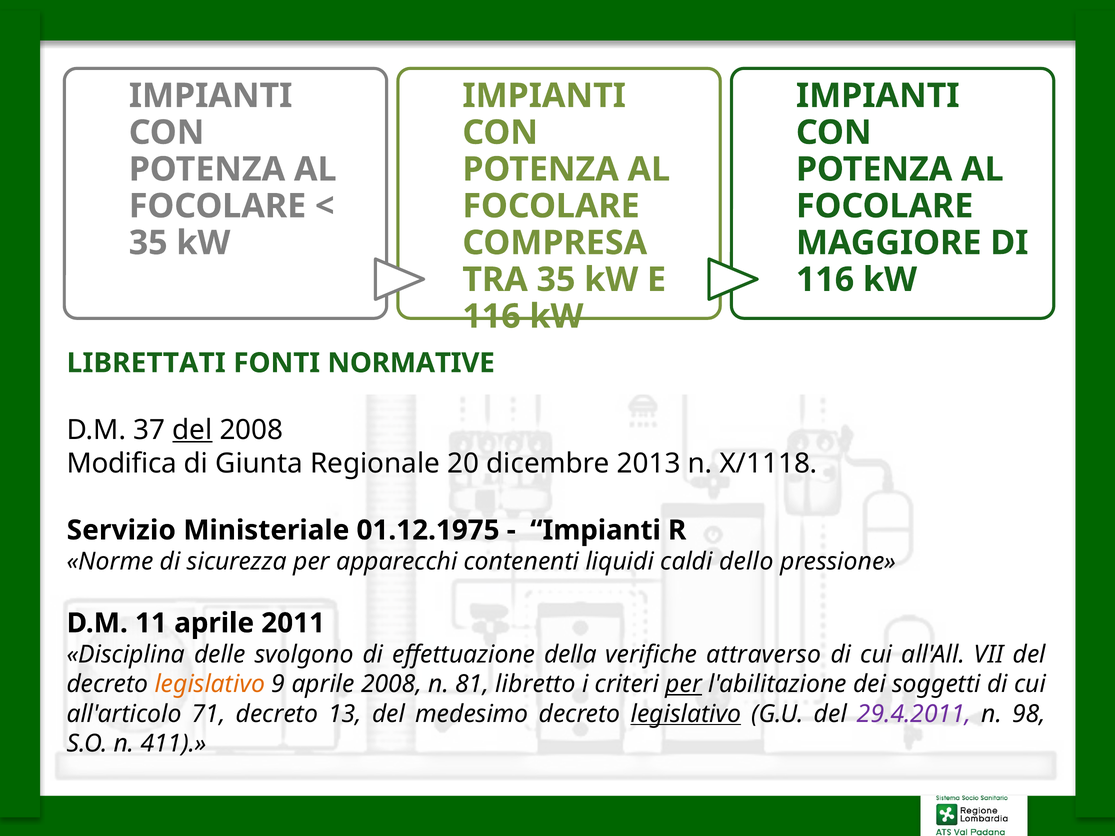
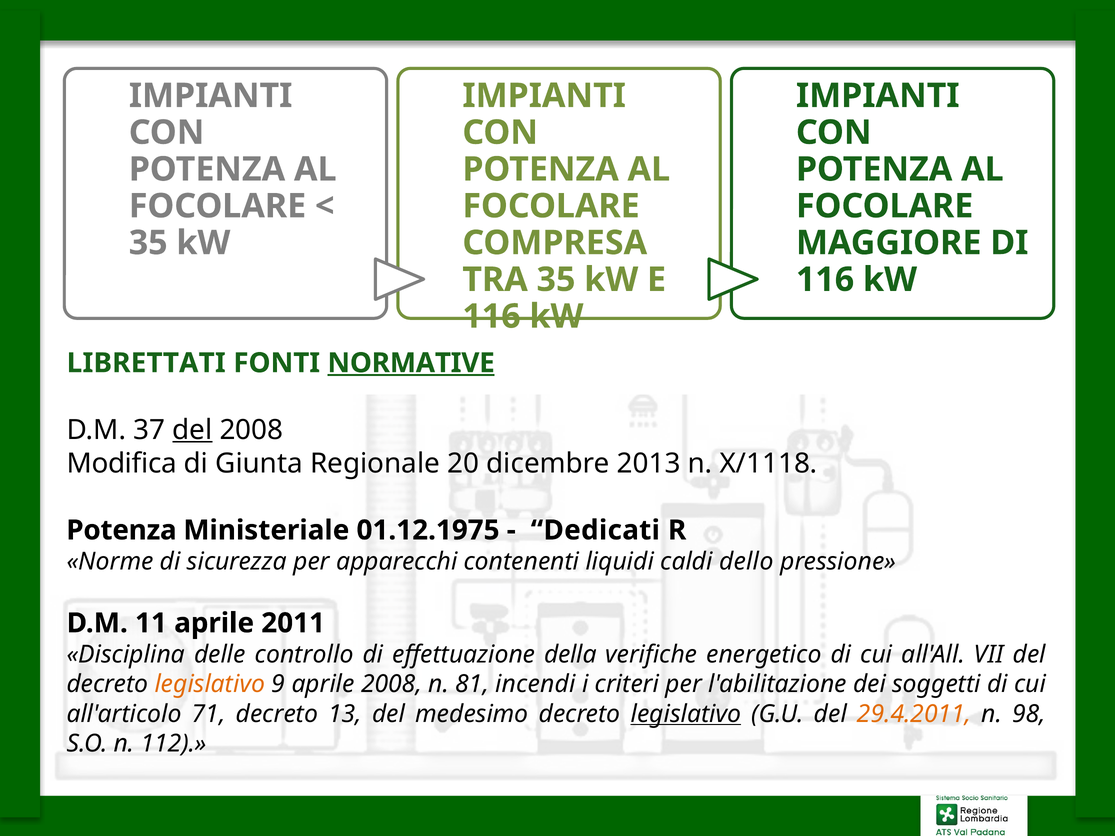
NORMATIVE underline: none -> present (411, 363)
Servizio: Servizio -> Potenza (121, 530)
Impianti: Impianti -> Dedicati (595, 530)
svolgono: svolgono -> controllo (304, 655)
attraverso: attraverso -> energetico (764, 655)
libretto: libretto -> incendi (535, 684)
per underline: present -> none (684, 684)
29.4.2011 colour: purple -> orange (914, 714)
411: 411 -> 112 (174, 744)
